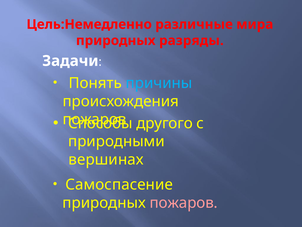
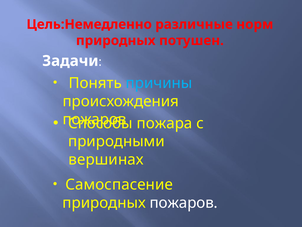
мира: мира -> норм (255, 24)
разряды: разряды -> потушен (191, 40)
другого: другого -> пожара (164, 123)
пожаров colour: pink -> white (184, 202)
